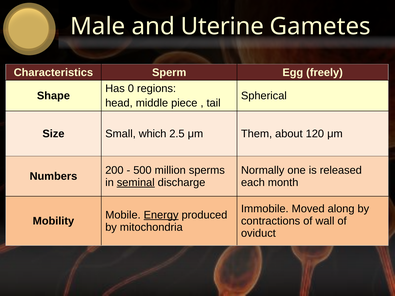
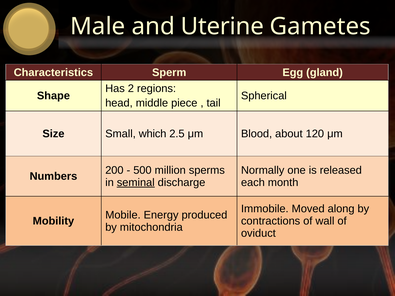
freely: freely -> gland (325, 72)
0: 0 -> 2 (131, 89)
Them: Them -> Blood (257, 134)
Energy underline: present -> none (161, 215)
